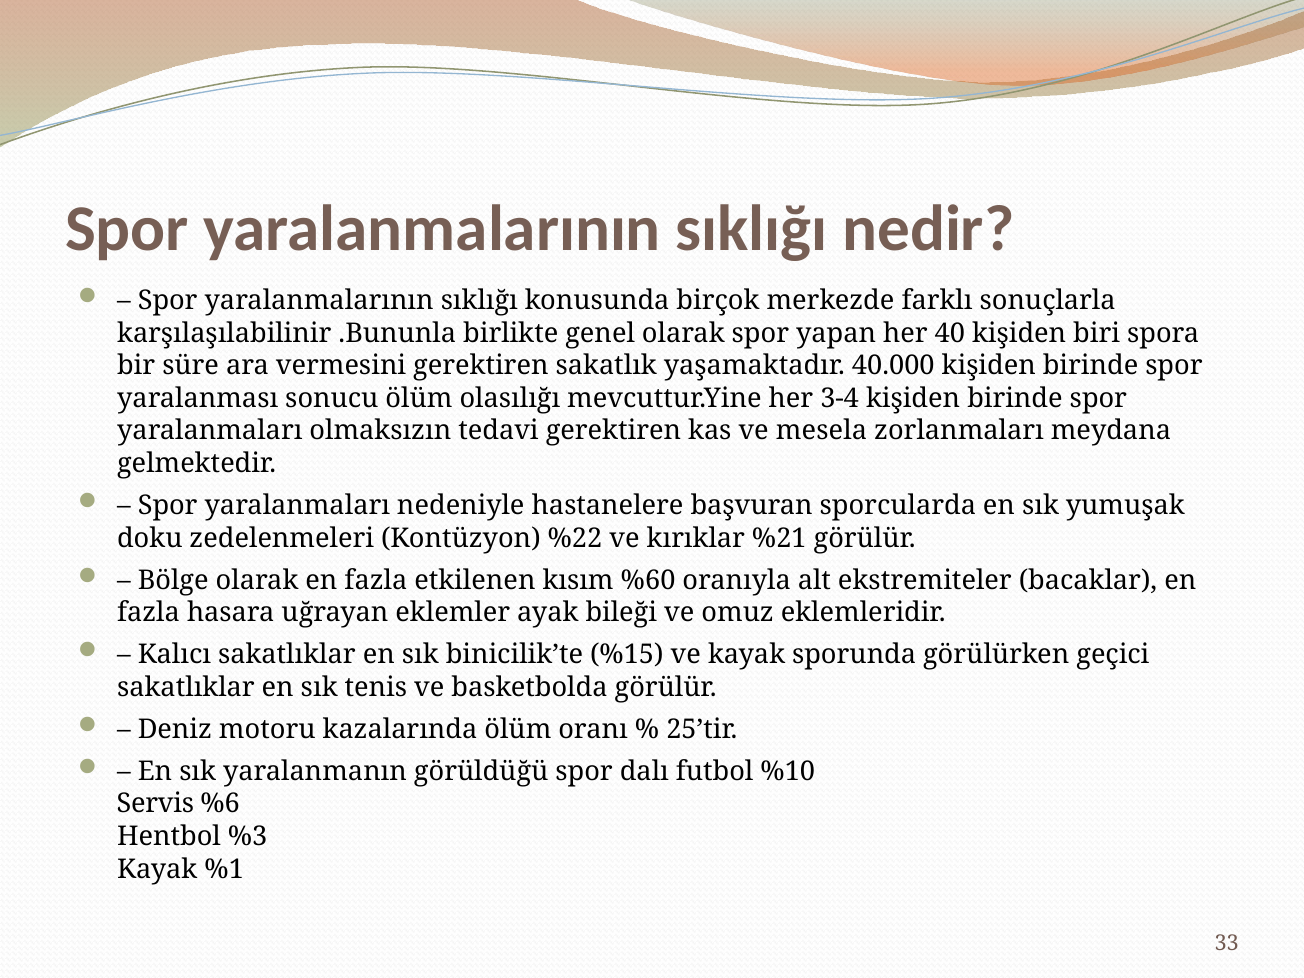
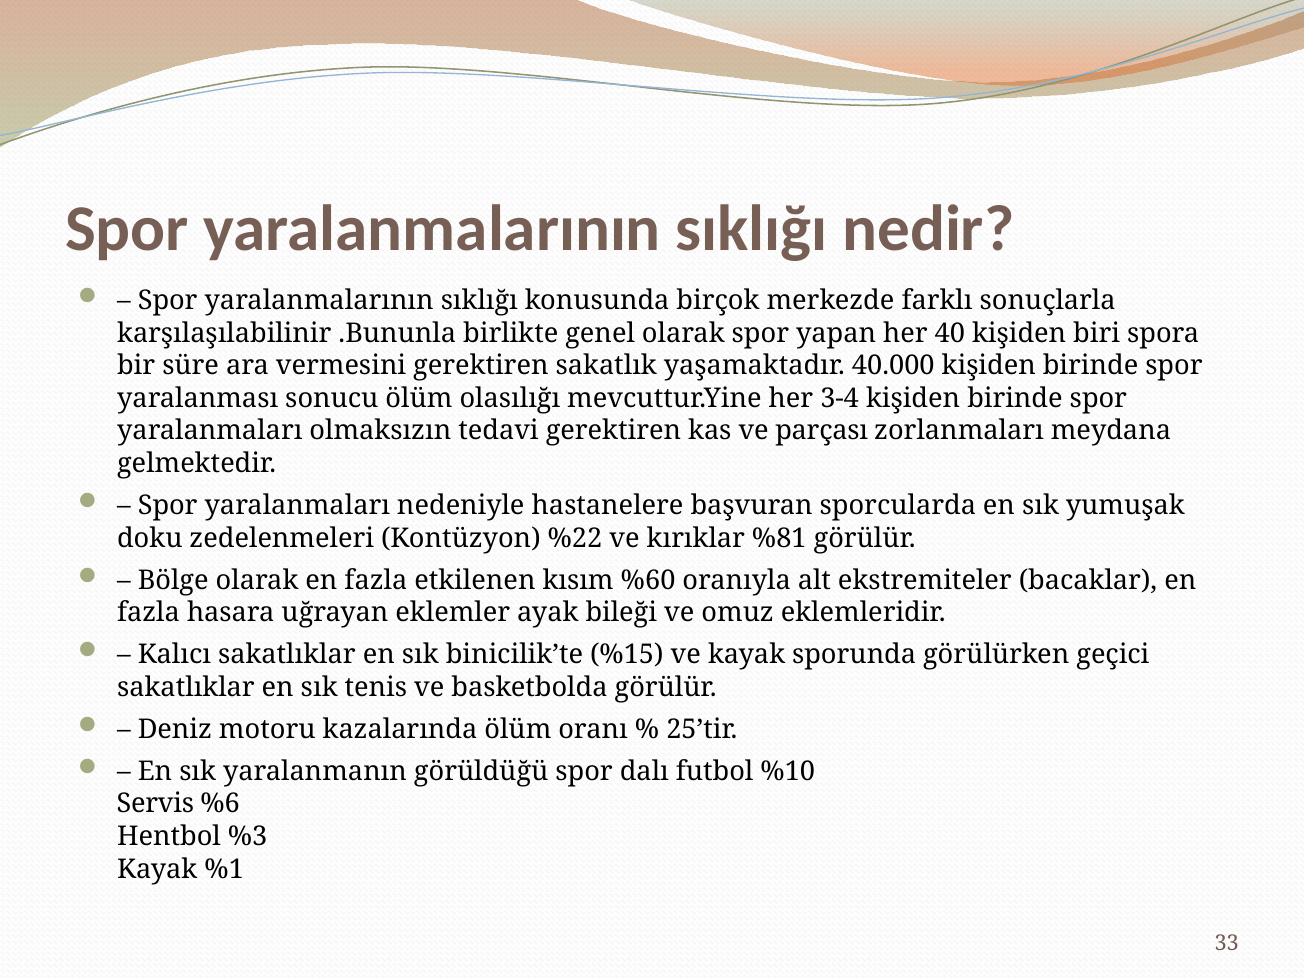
mesela: mesela -> parçası (822, 431)
%21: %21 -> %81 (779, 538)
